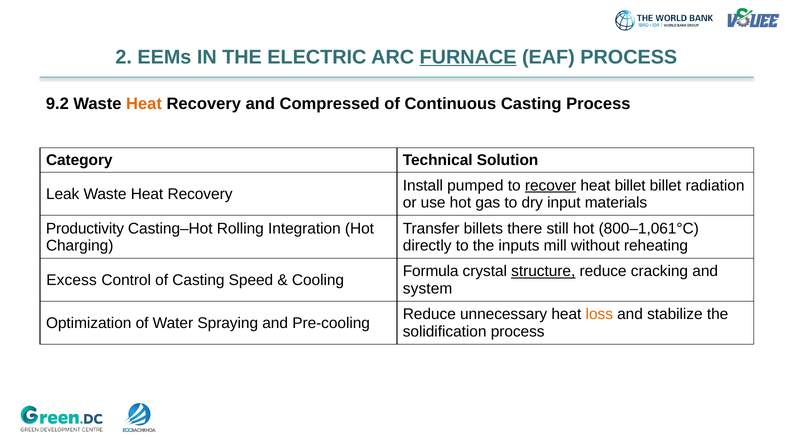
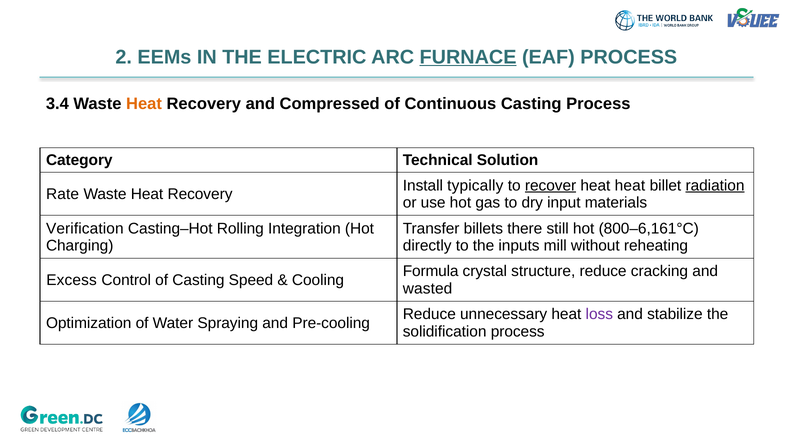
9.2: 9.2 -> 3.4 (57, 104)
pumped: pumped -> typically (475, 185)
heat billet: billet -> heat (630, 185)
radiation underline: none -> present (715, 185)
Leak: Leak -> Rate (63, 194)
Productivity: Productivity -> Verification (85, 228)
800–1,061°C: 800–1,061°C -> 800–6,161°C (649, 228)
structure underline: present -> none (543, 271)
system: system -> wasted (428, 289)
loss colour: orange -> purple (599, 314)
